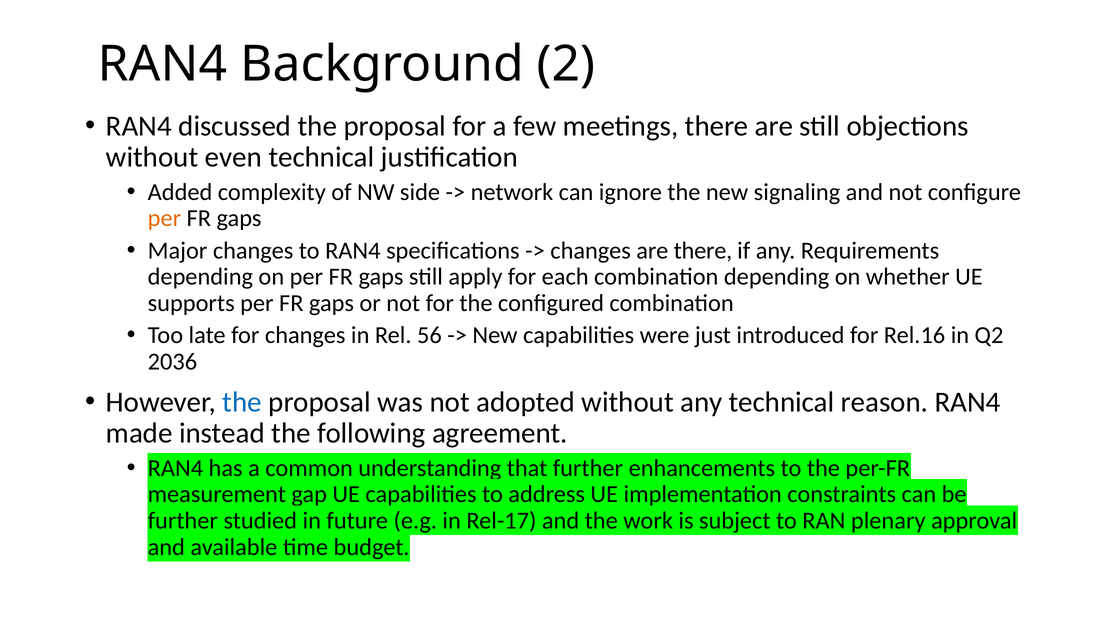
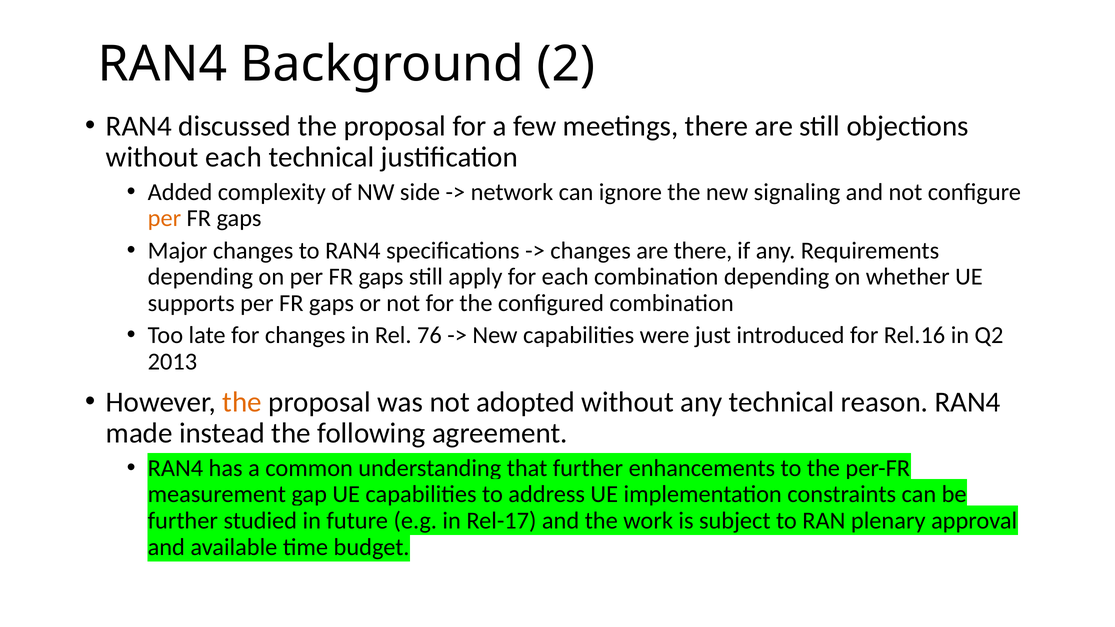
without even: even -> each (233, 157)
56: 56 -> 76 (429, 335)
2036: 2036 -> 2013 (172, 362)
the colour: blue -> orange (242, 402)
